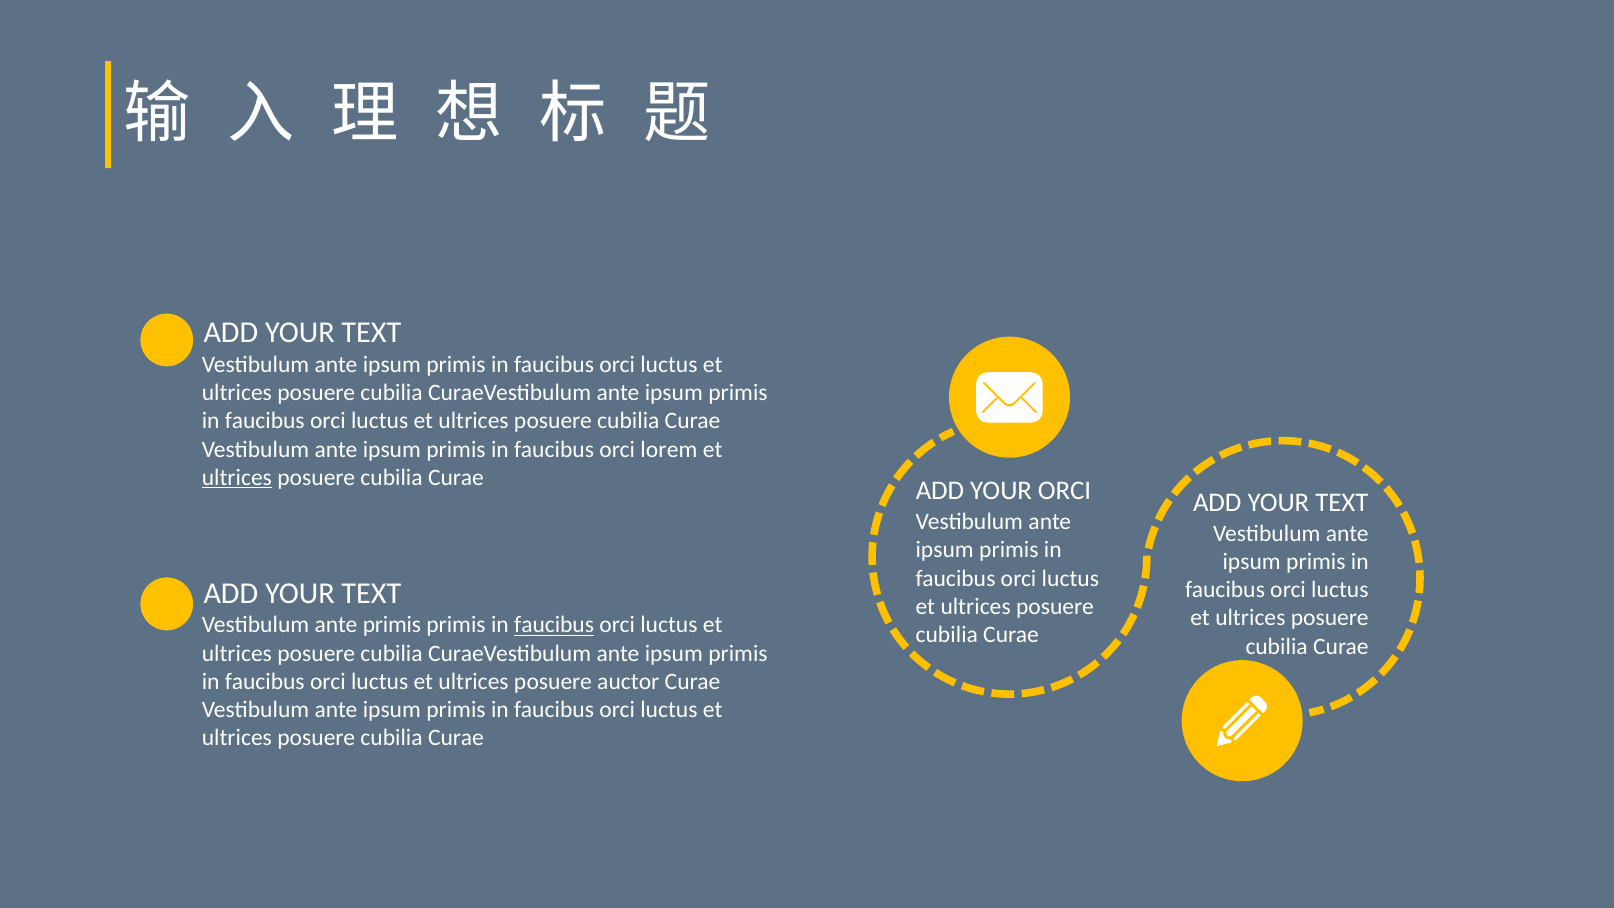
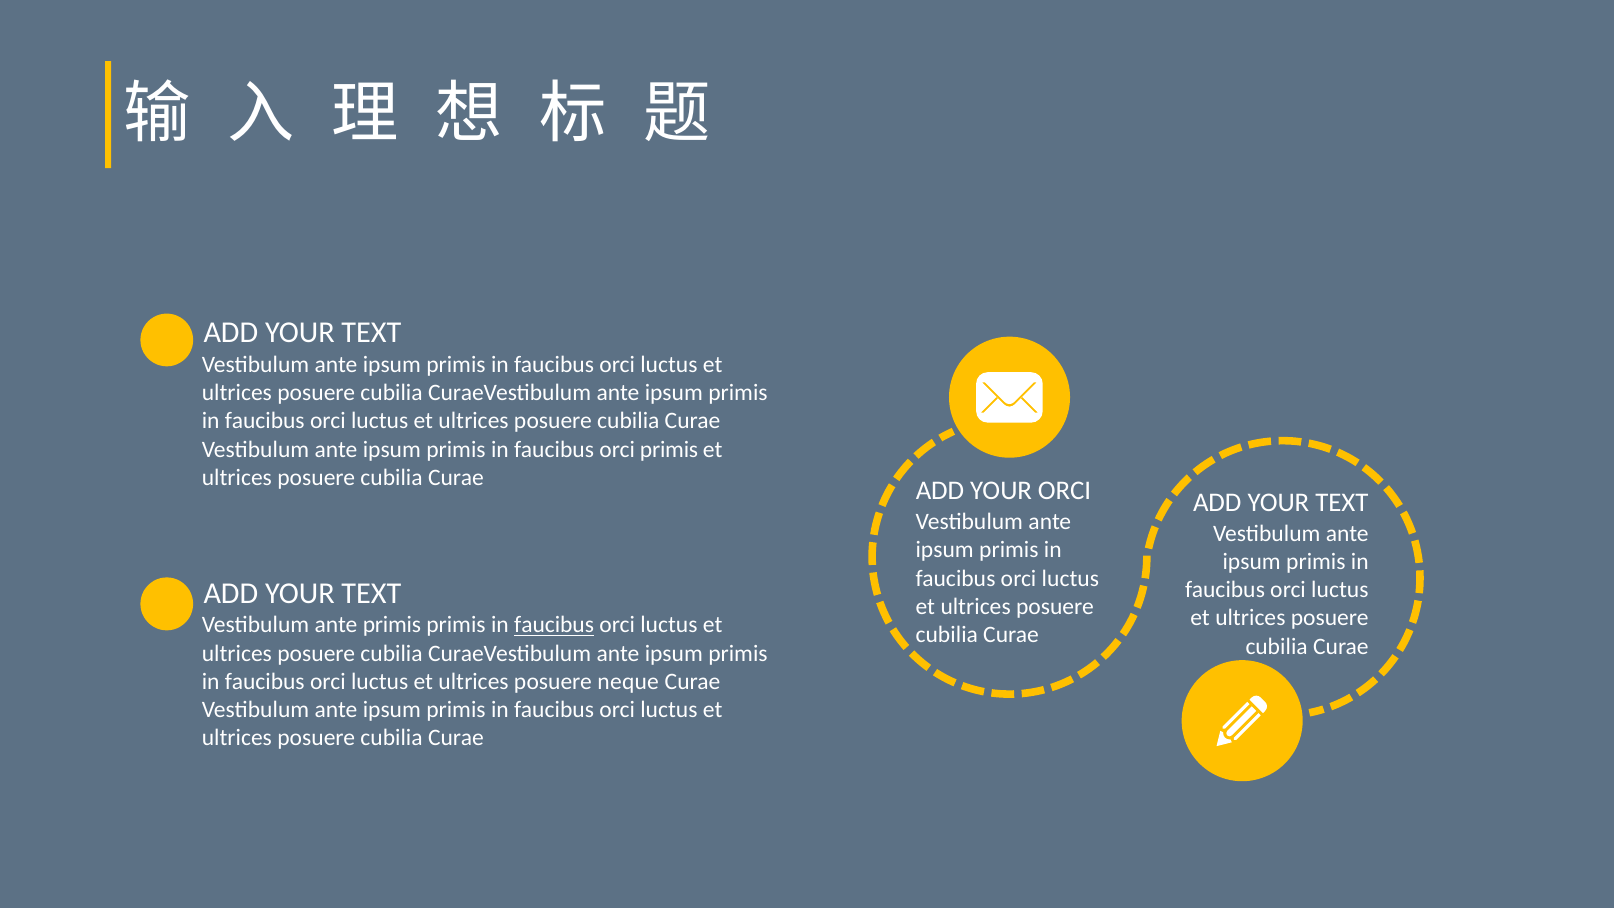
orci lorem: lorem -> primis (669, 449)
ultrices underline: present -> none (237, 477)
auctor: auctor -> neque (628, 682)
